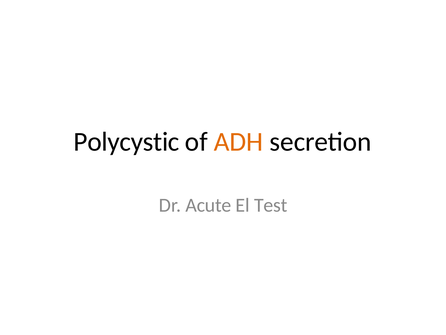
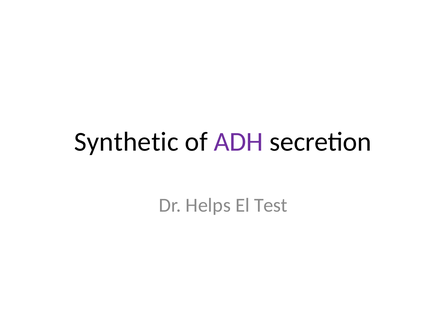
Polycystic: Polycystic -> Synthetic (126, 142)
ADH colour: orange -> purple (239, 142)
Acute: Acute -> Helps (208, 205)
